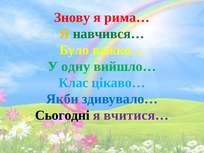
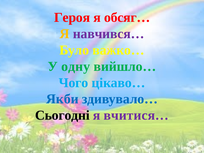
Знову: Знову -> Героя (72, 17)
рима…: рима… -> обсяг… (127, 17)
навчився… colour: green -> purple (109, 34)
Клас: Клас -> Чого (73, 83)
